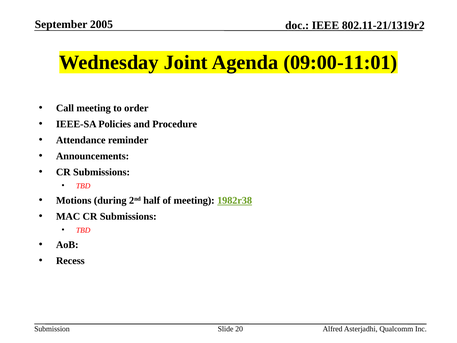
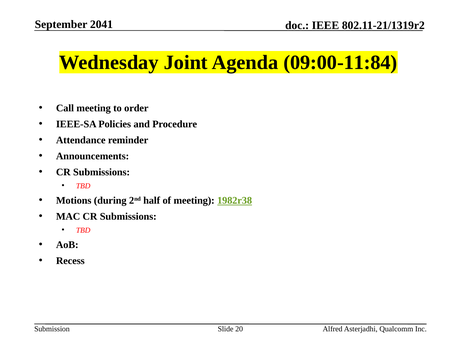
2005: 2005 -> 2041 (101, 24)
09:00-11:01: 09:00-11:01 -> 09:00-11:84 (340, 62)
